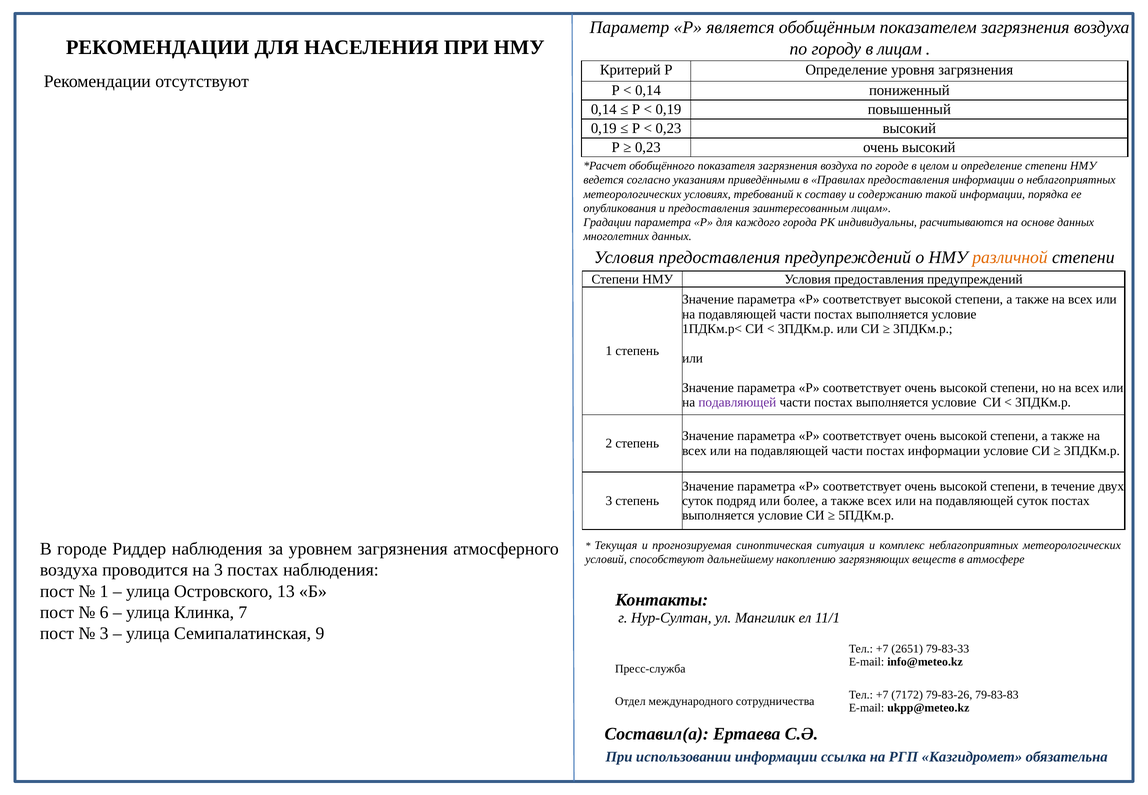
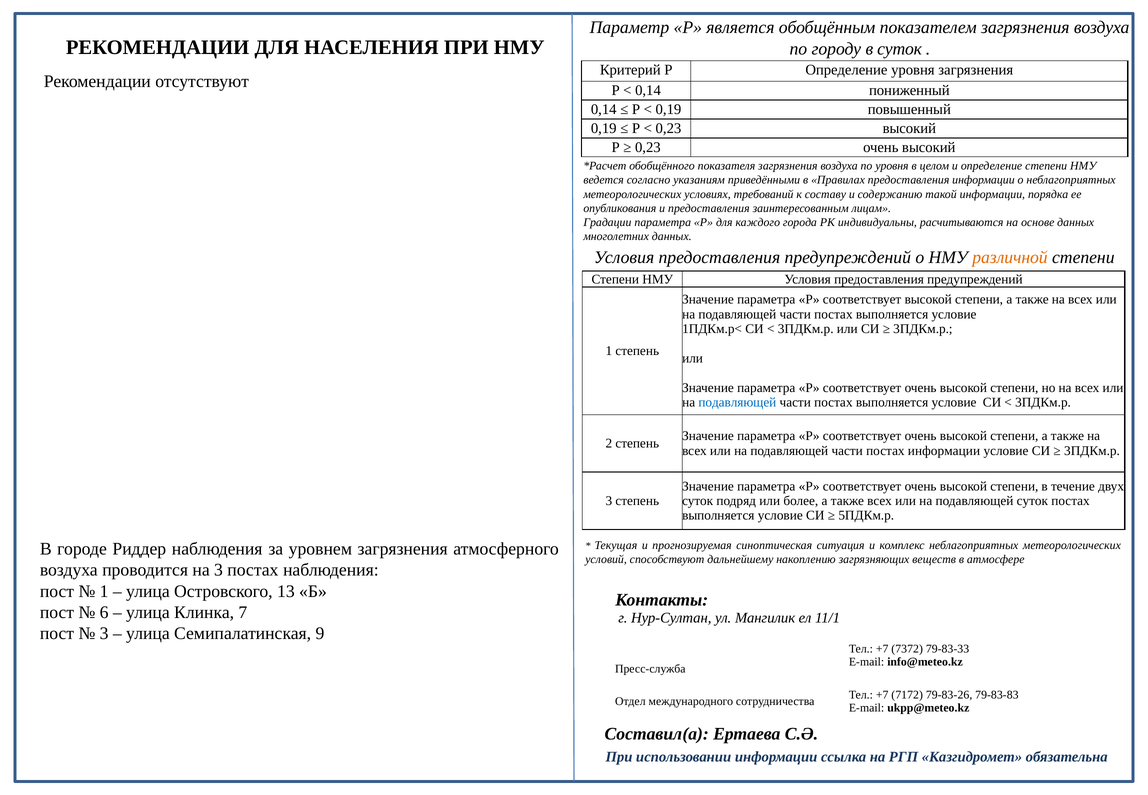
в лицам: лицам -> суток (900, 49)
по городе: городе -> уровня (892, 166)
подавляющей colour: purple -> blue (737, 402)
2651: 2651 -> 7372 (907, 649)
